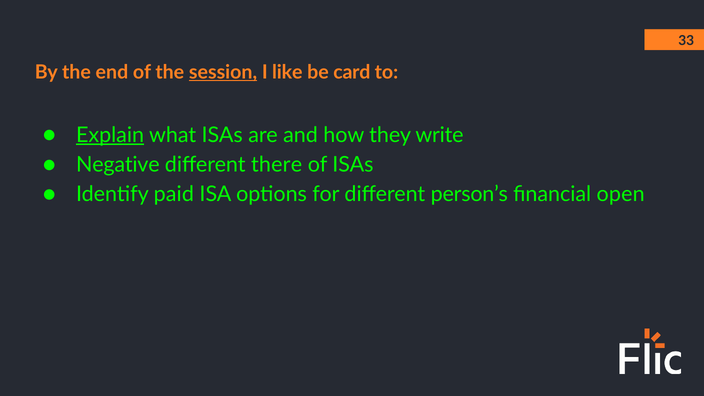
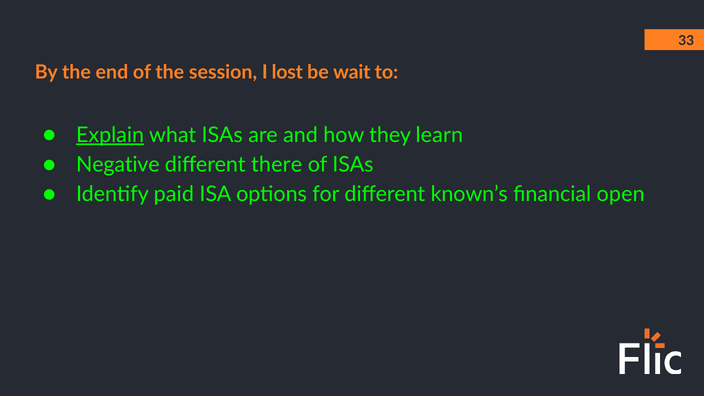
session underline: present -> none (223, 72)
like: like -> lost (287, 72)
card: card -> wait (352, 72)
write: write -> learn (439, 135)
person’s: person’s -> known’s (469, 194)
